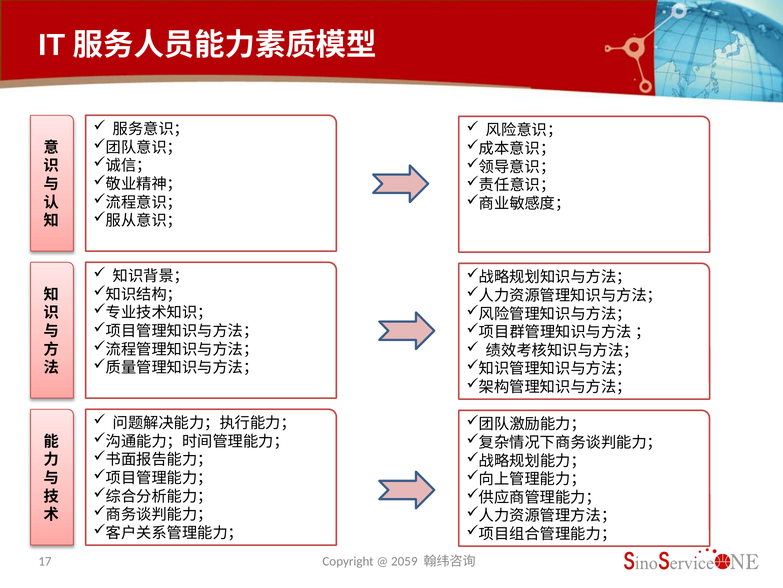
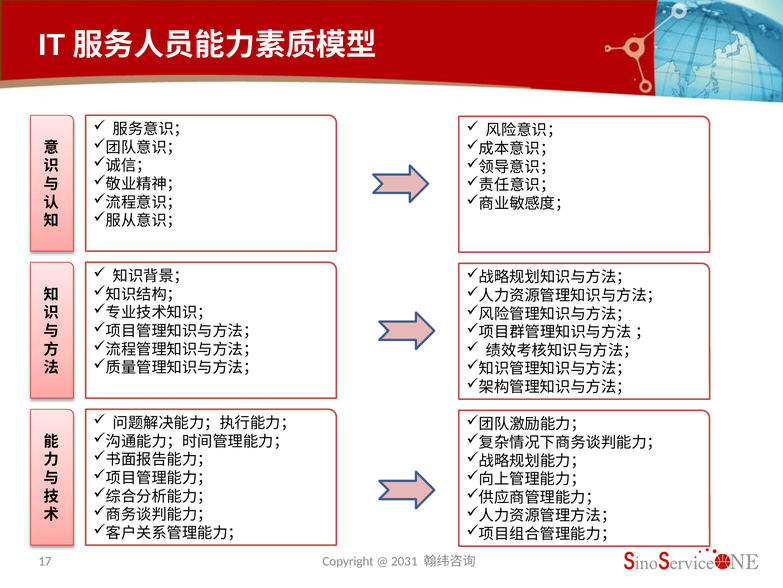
2059: 2059 -> 2031 (404, 561)
